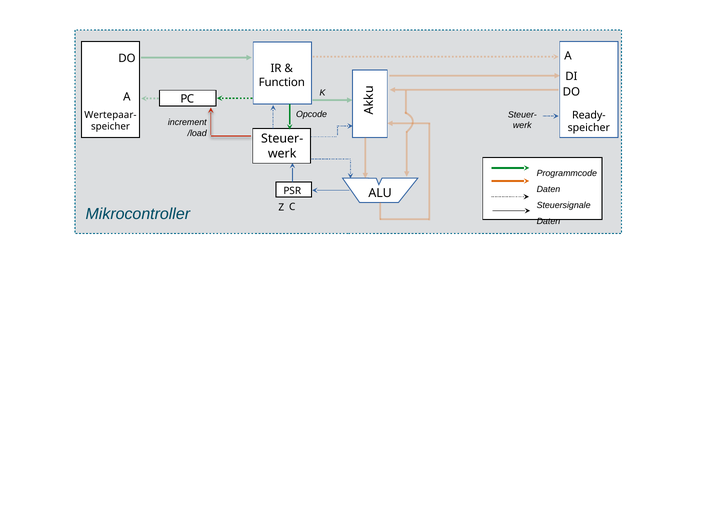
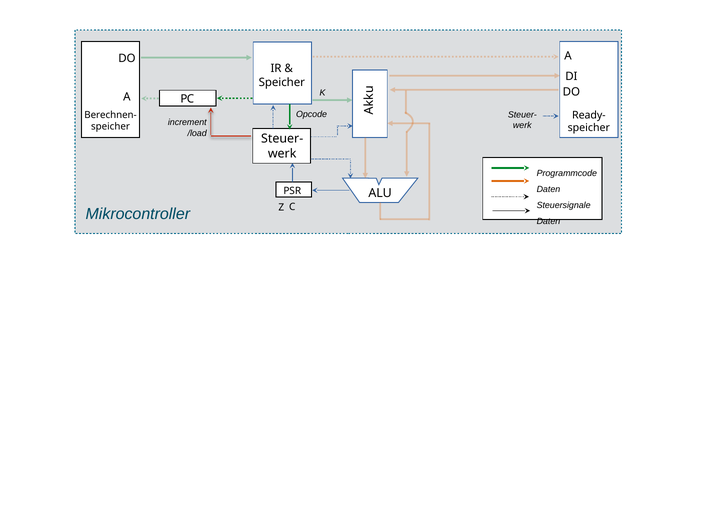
Function: Function -> Speicher (282, 82)
Wertepaar-: Wertepaar- -> Berechnen- (111, 115)
